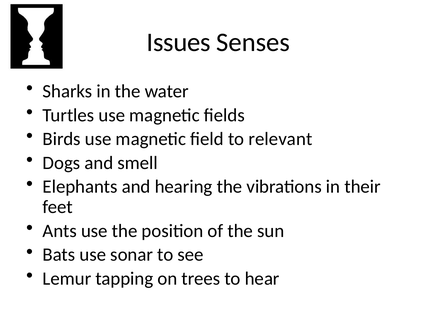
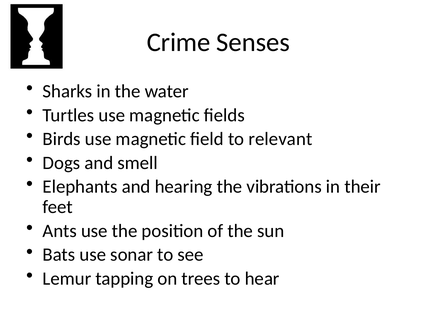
Issues: Issues -> Crime (179, 42)
